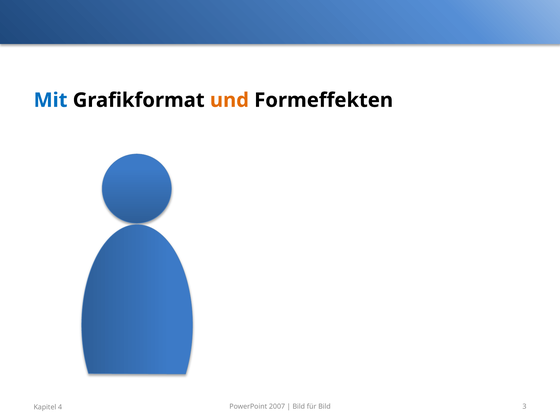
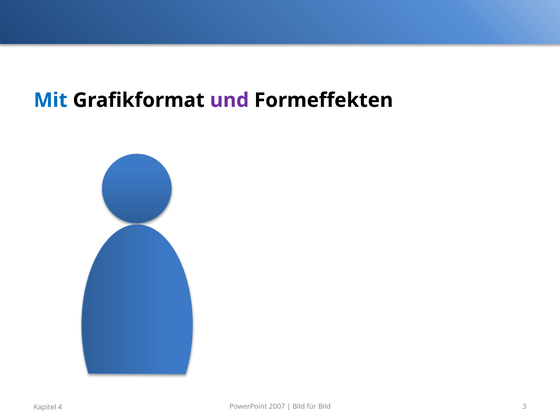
und colour: orange -> purple (229, 100)
